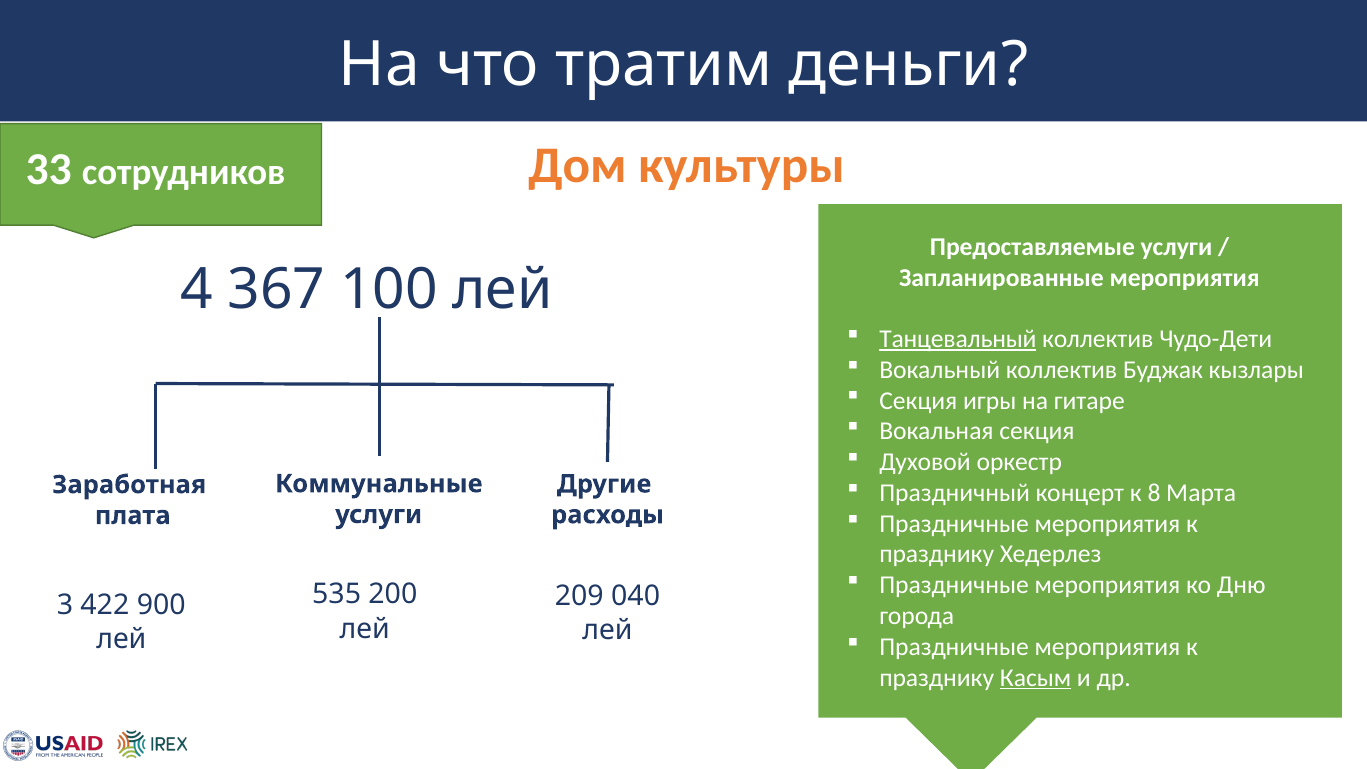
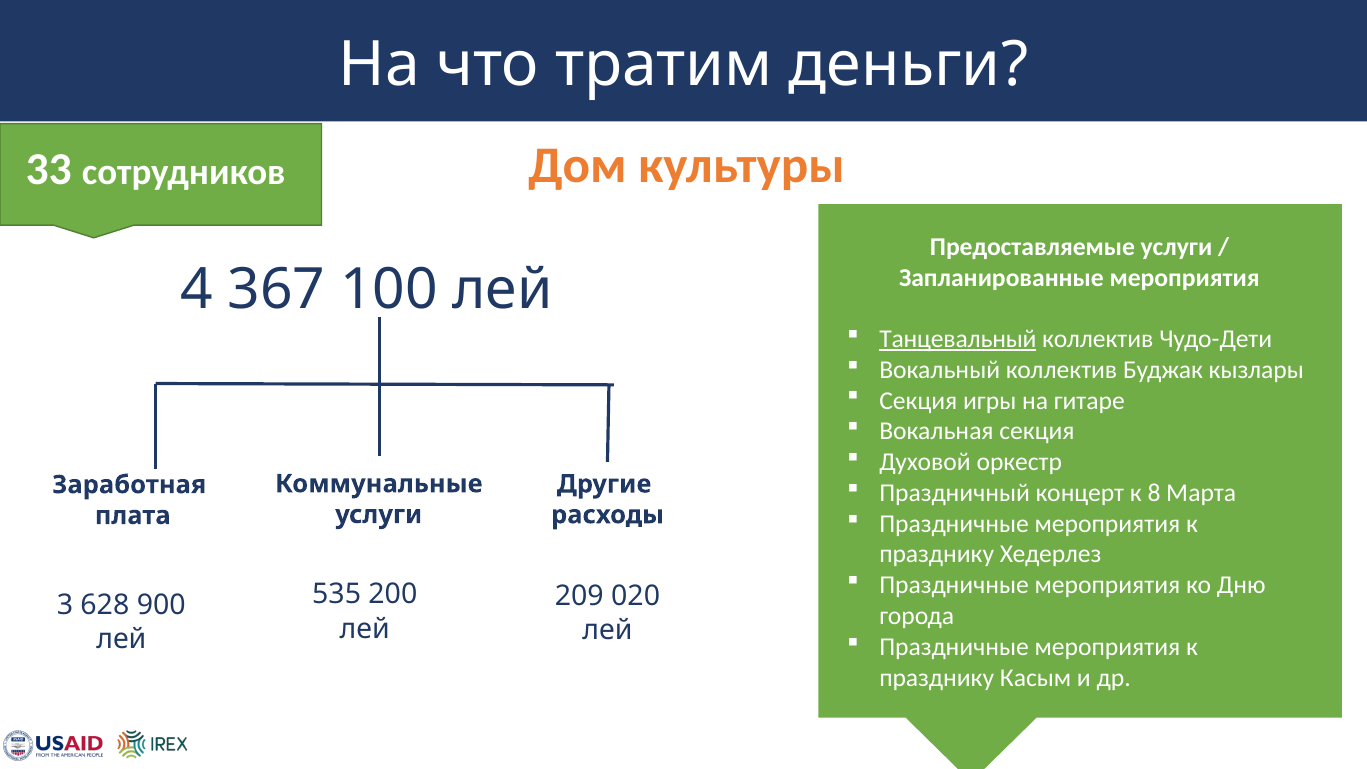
040: 040 -> 020 (636, 596)
422: 422 -> 628 (105, 605)
Касым underline: present -> none (1036, 677)
